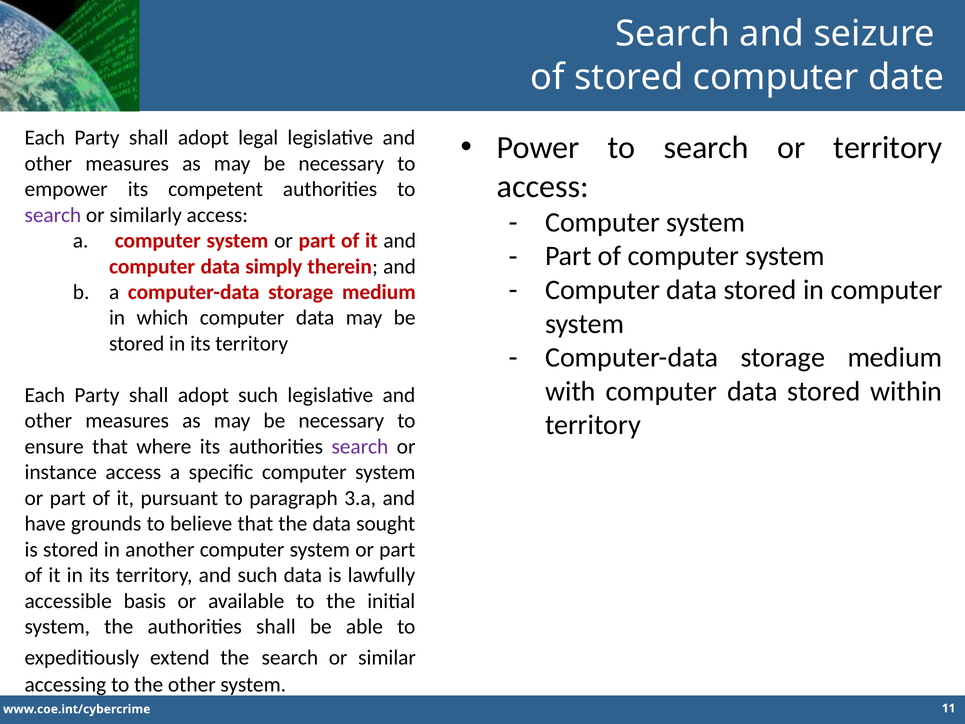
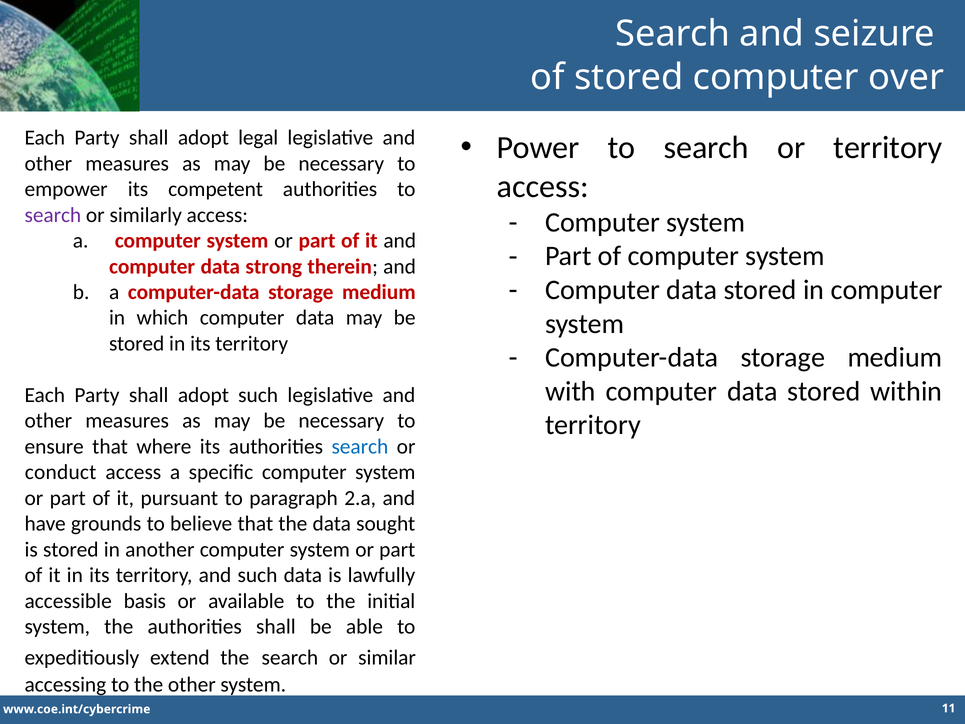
date: date -> over (906, 77)
simply: simply -> strong (274, 266)
search colour: purple -> blue (360, 446)
instance: instance -> conduct (61, 472)
3.a: 3.a -> 2.a (360, 498)
